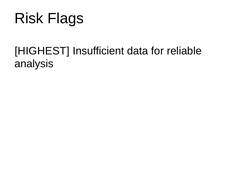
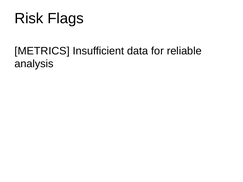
HIGHEST: HIGHEST -> METRICS (42, 51)
